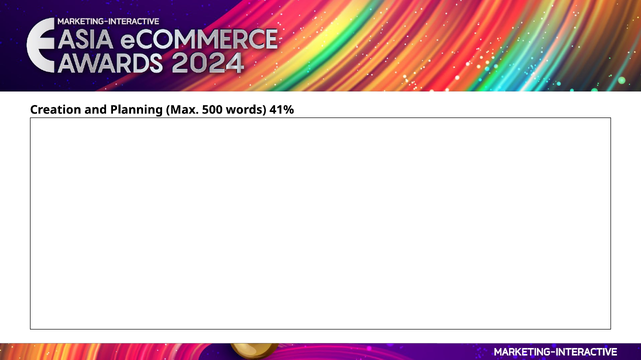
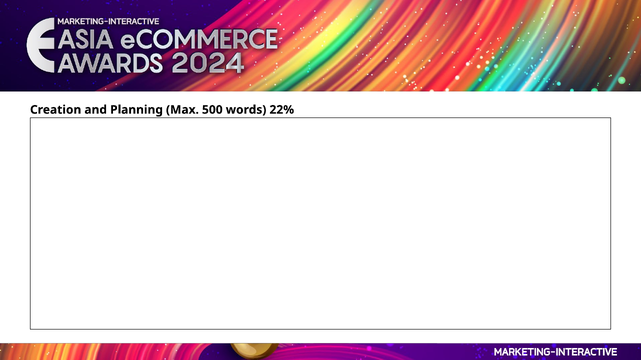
41%: 41% -> 22% (282, 110)
